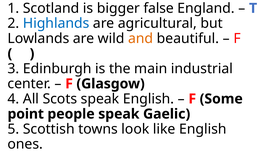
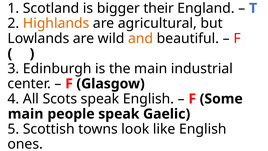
bigger false: false -> their (159, 8)
Highlands colour: blue -> orange (56, 23)
point: point -> main (26, 114)
